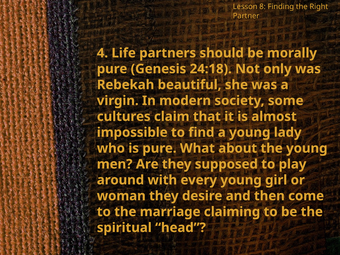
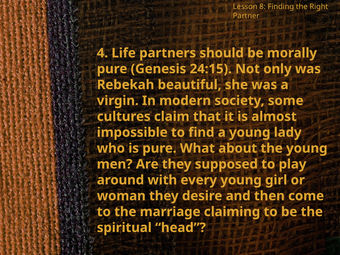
24:18: 24:18 -> 24:15 (211, 69)
